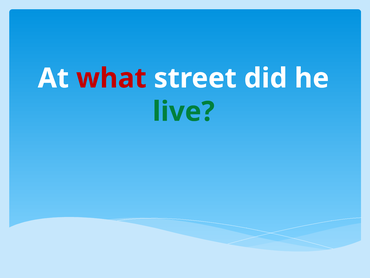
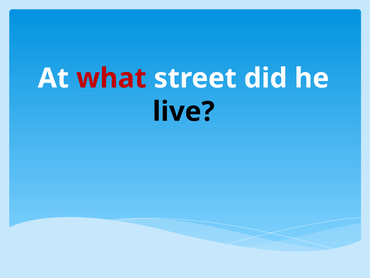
live colour: green -> black (184, 111)
